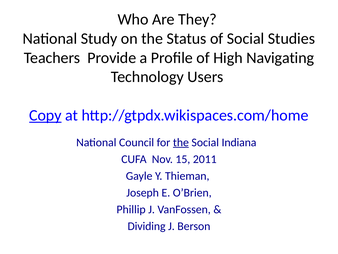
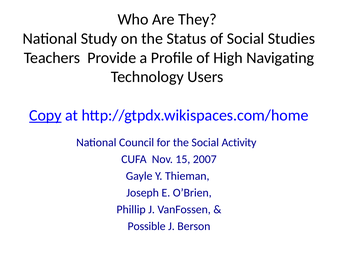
the underline: present -> none (181, 142)
Indiana: Indiana -> Activity (239, 142)
2011: 2011 -> 2007 (205, 159)
Dividing: Dividing -> Possible (147, 226)
